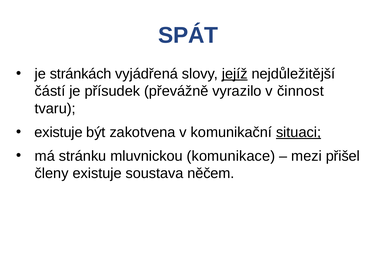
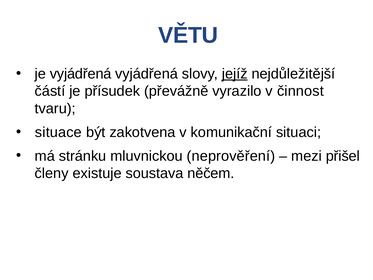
SPÁT: SPÁT -> VĚTU (188, 35)
je stránkách: stránkách -> vyjádřená (81, 74)
existuje: existuje -> situace (58, 132)
situaci underline: present -> none (299, 132)
komunikace: komunikace -> neprověření (231, 156)
